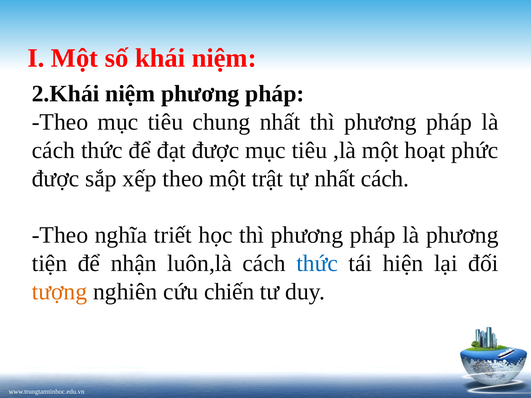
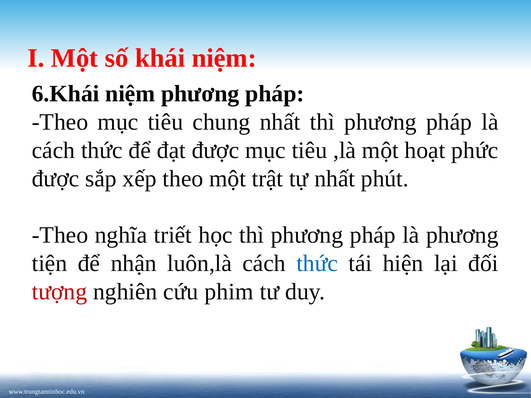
2.Khái: 2.Khái -> 6.Khái (66, 94)
nhất cách: cách -> phút (385, 179)
tượng colour: orange -> red (60, 292)
chiến: chiến -> phim (229, 292)
